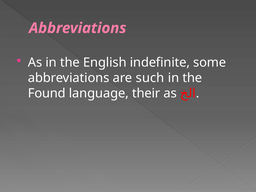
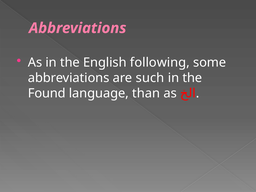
indefinite: indefinite -> following (160, 63)
their: their -> than (146, 93)
